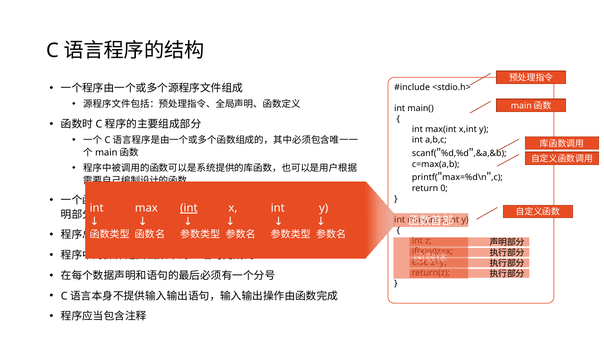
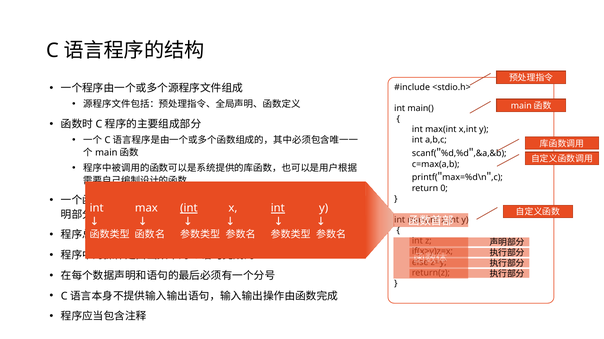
int underline: none -> present (278, 209)
